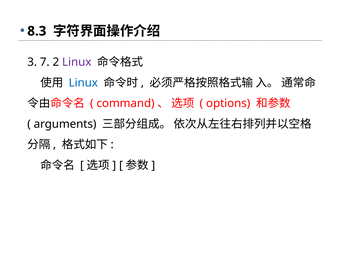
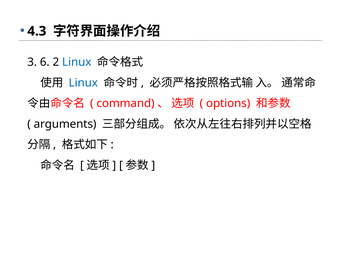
8.3: 8.3 -> 4.3 (37, 31)
7: 7 -> 6 (45, 62)
Linux colour: purple -> blue (77, 62)
